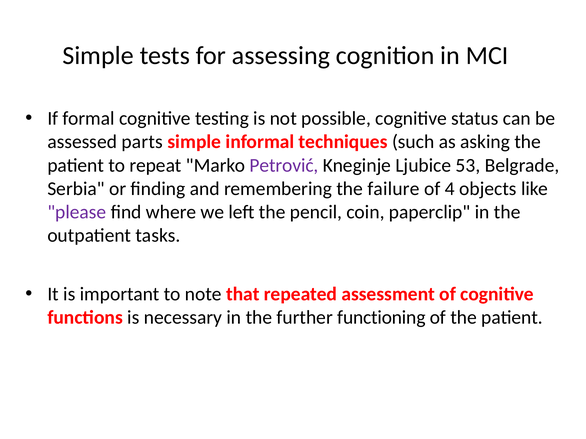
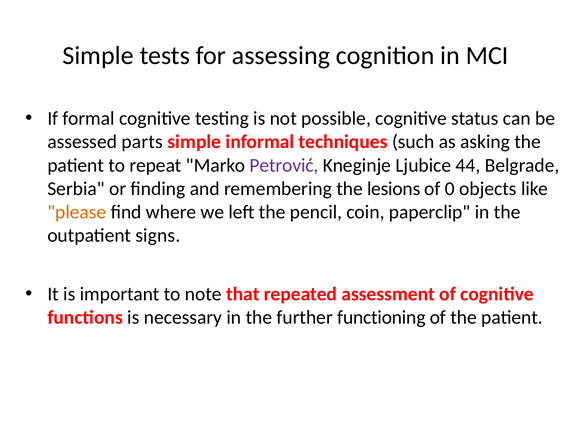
53: 53 -> 44 (468, 165)
failure: failure -> lesions (394, 189)
4: 4 -> 0 (450, 189)
please colour: purple -> orange (77, 212)
tasks: tasks -> signs (158, 236)
